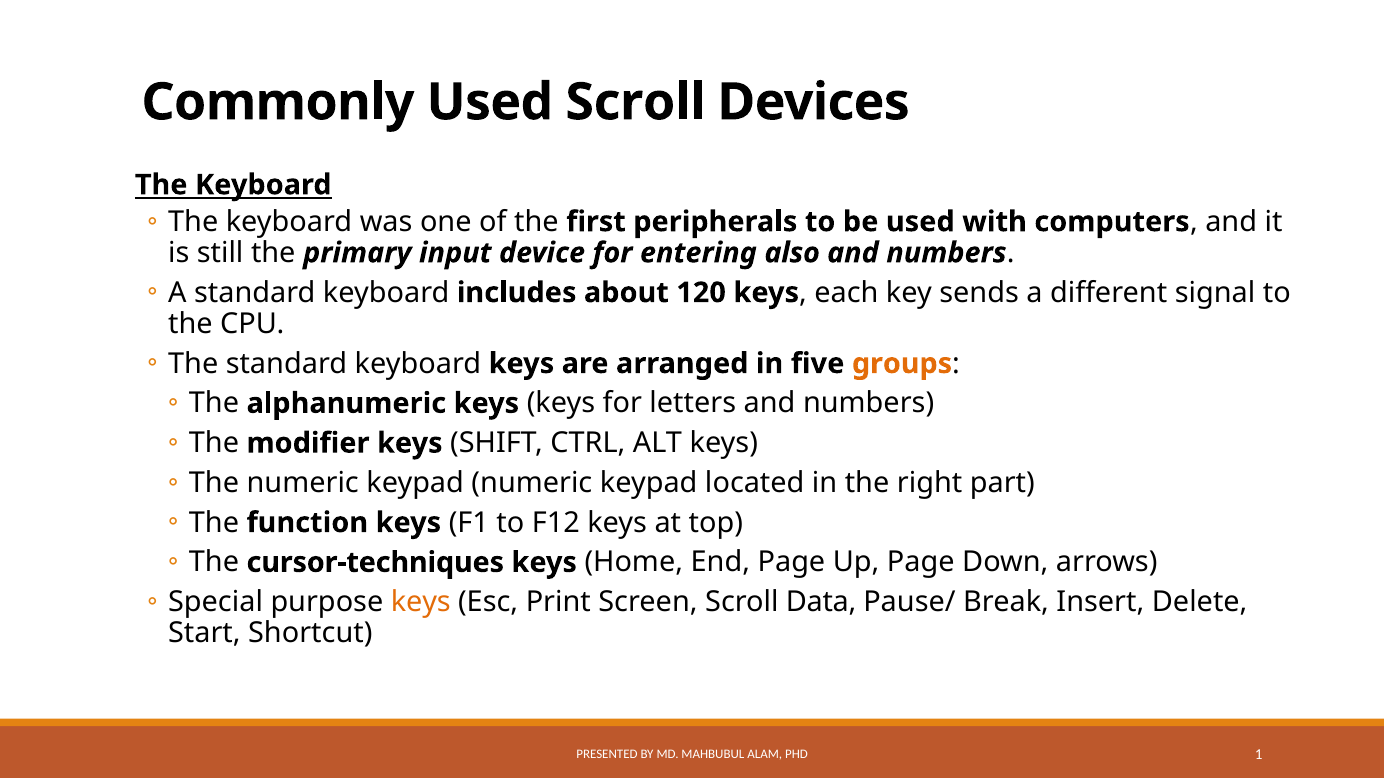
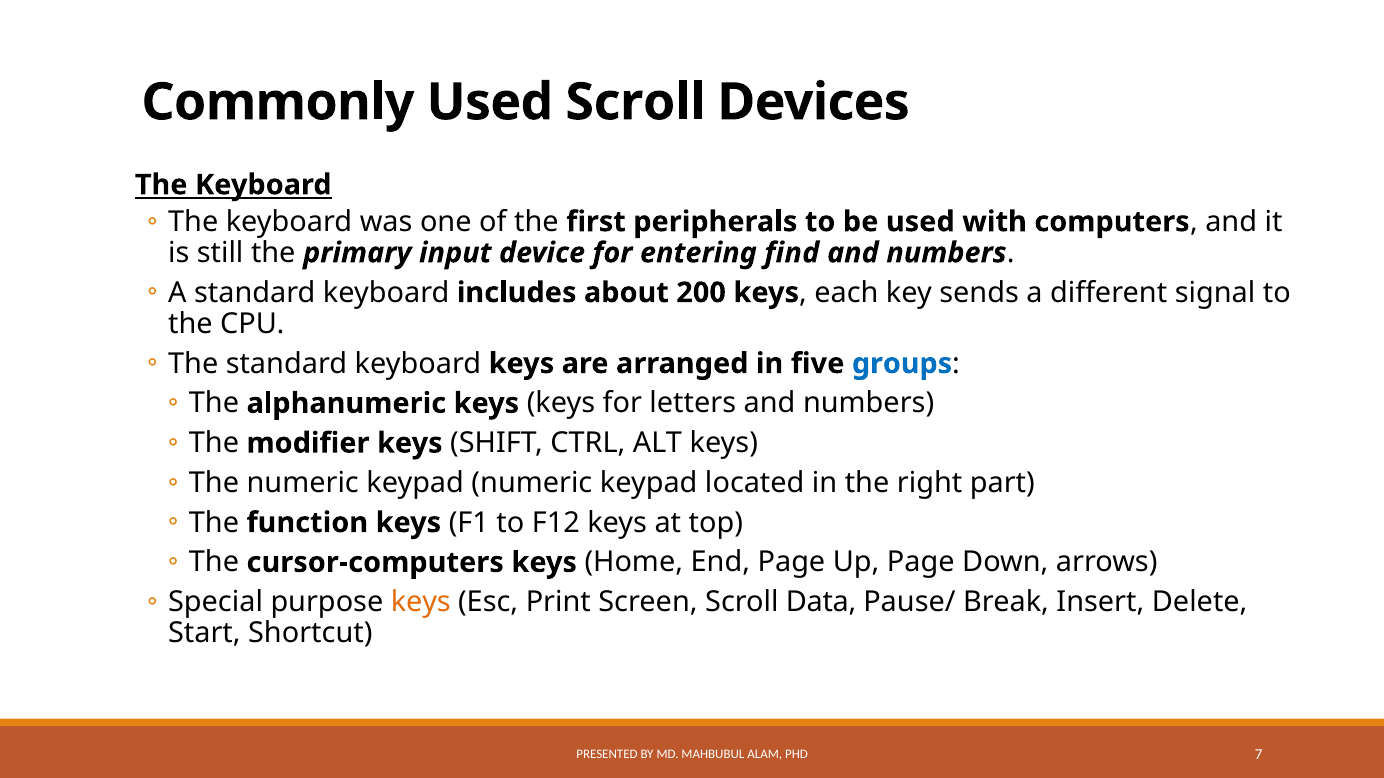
also: also -> find (792, 253)
120: 120 -> 200 (701, 293)
groups colour: orange -> blue (902, 364)
cursor-techniques: cursor-techniques -> cursor-computers (375, 563)
1: 1 -> 7 (1259, 755)
